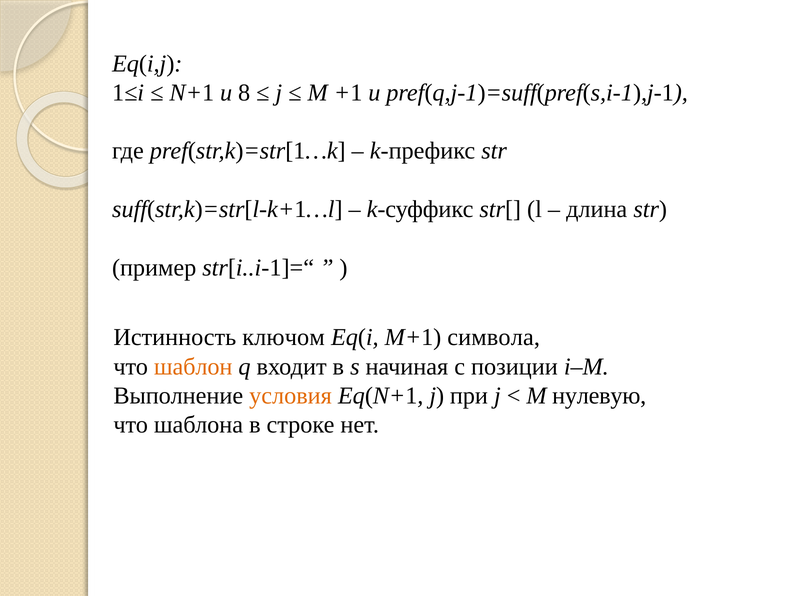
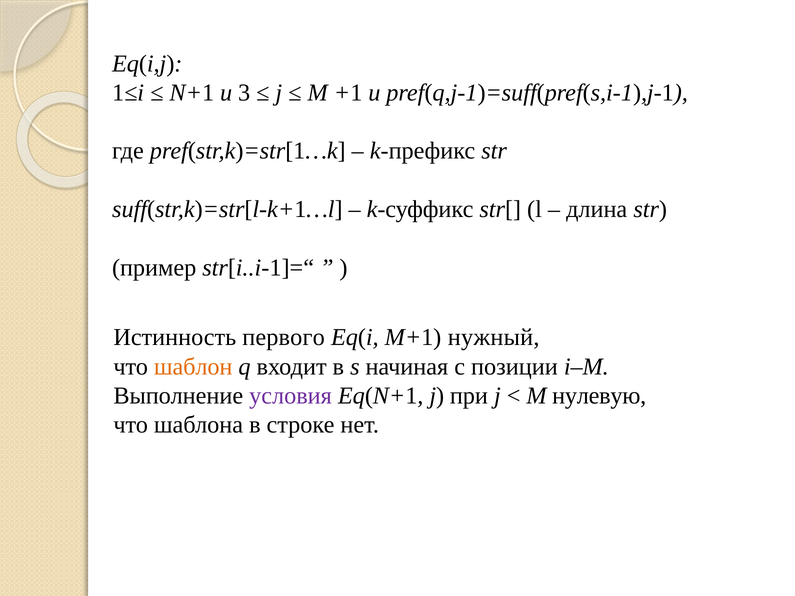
8: 8 -> 3 (244, 93)
ключом: ключом -> первого (284, 338)
символа: символа -> нужный (494, 338)
условия colour: orange -> purple (291, 396)
